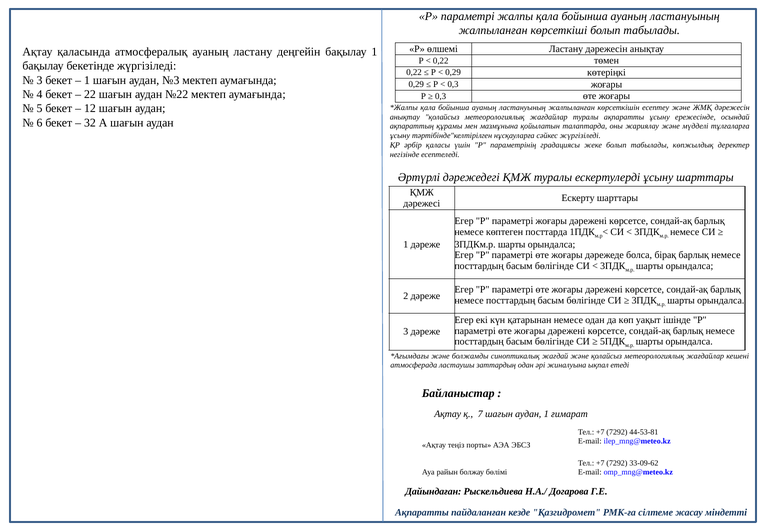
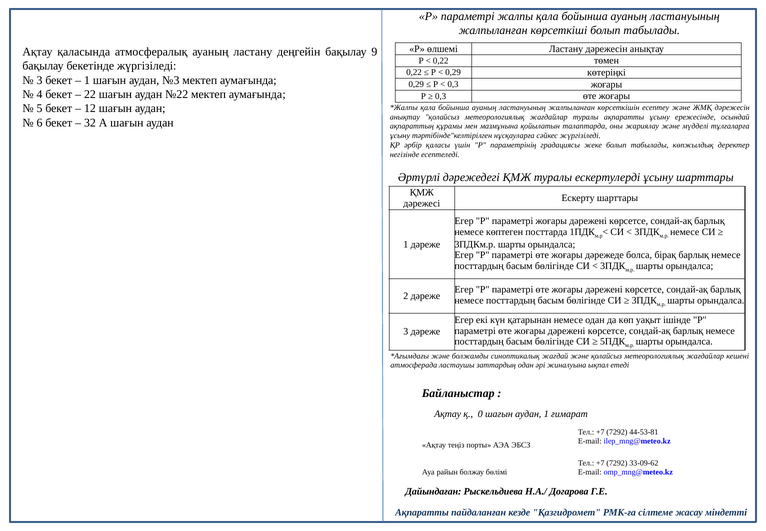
бақылау 1: 1 -> 9 (374, 52)
7: 7 -> 0 (480, 414)
